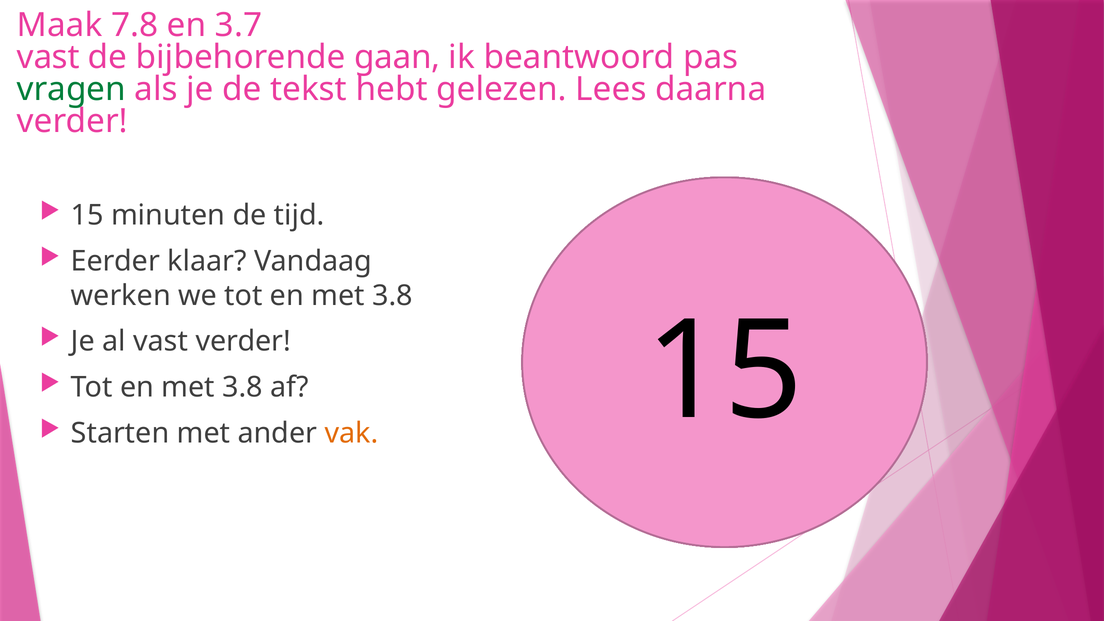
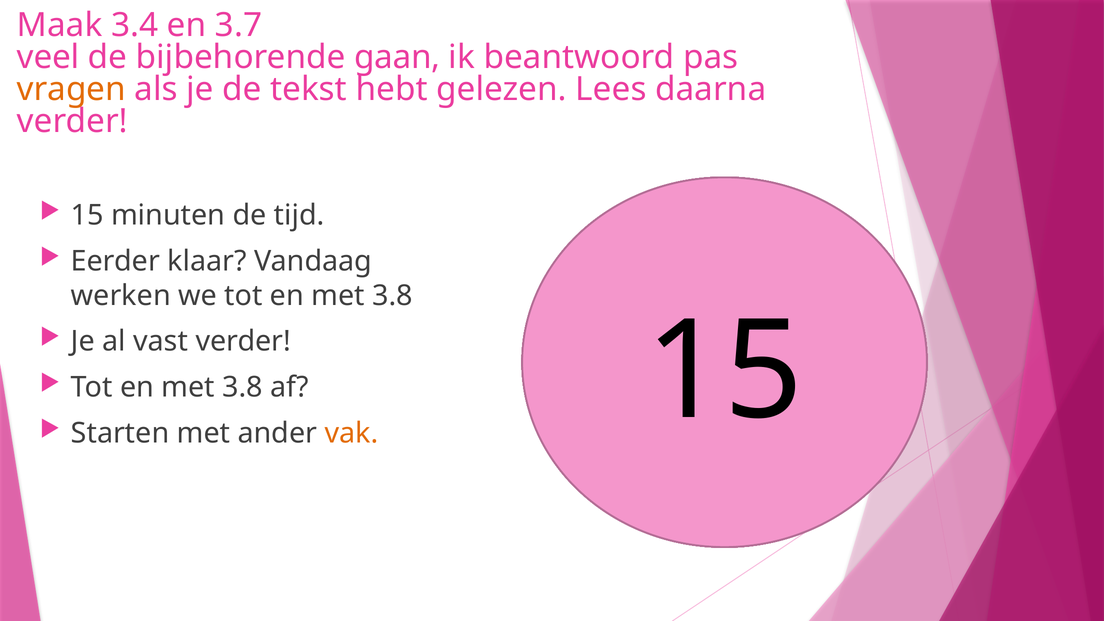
7.8: 7.8 -> 3.4 (135, 25)
vast: vast -> veel (48, 57)
vragen colour: green -> orange (71, 89)
